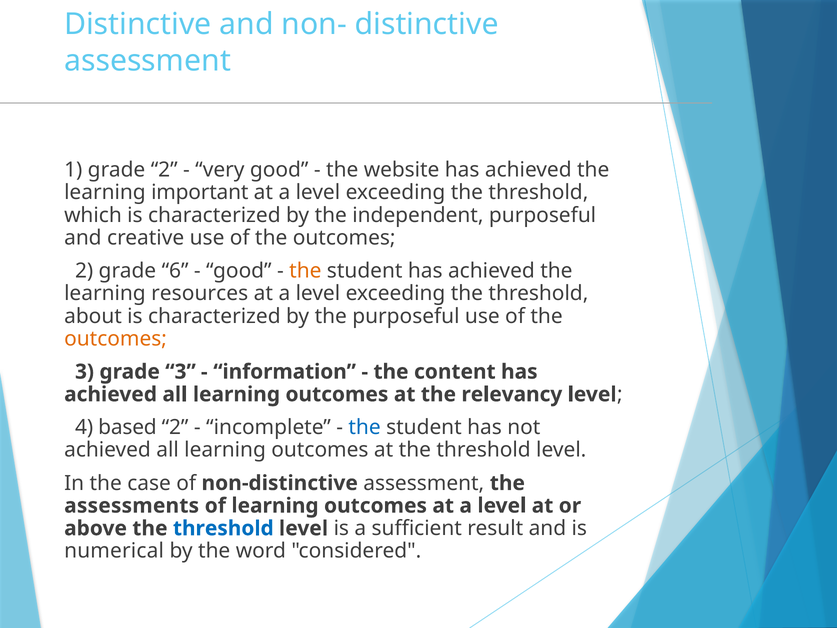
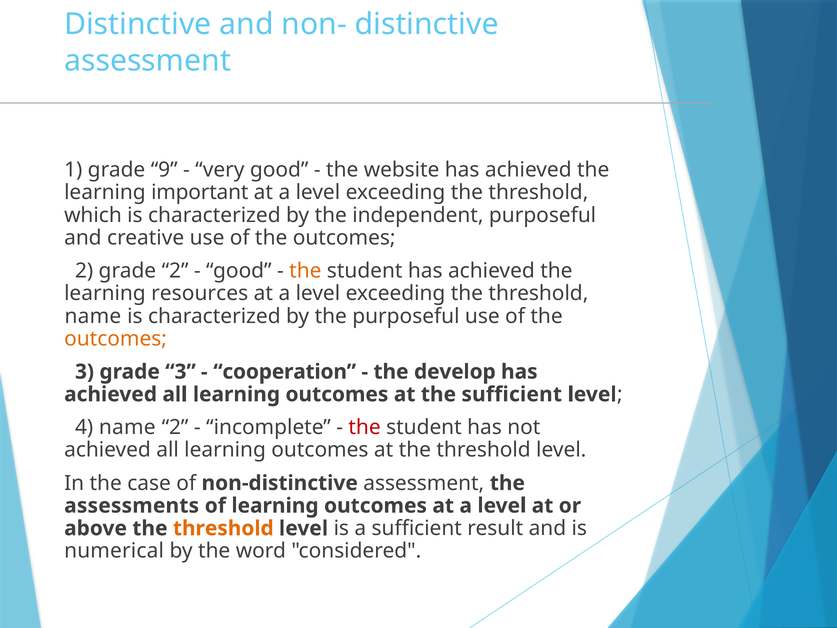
grade 2: 2 -> 9 (164, 170)
grade 6: 6 -> 2 (175, 271)
about: about -> name (93, 316)
information: information -> cooperation (285, 372)
content: content -> develop (455, 372)
the relevancy: relevancy -> sufficient (512, 394)
4 based: based -> name (127, 427)
the colour: blue -> red (365, 427)
threshold colour: blue -> orange (223, 528)
